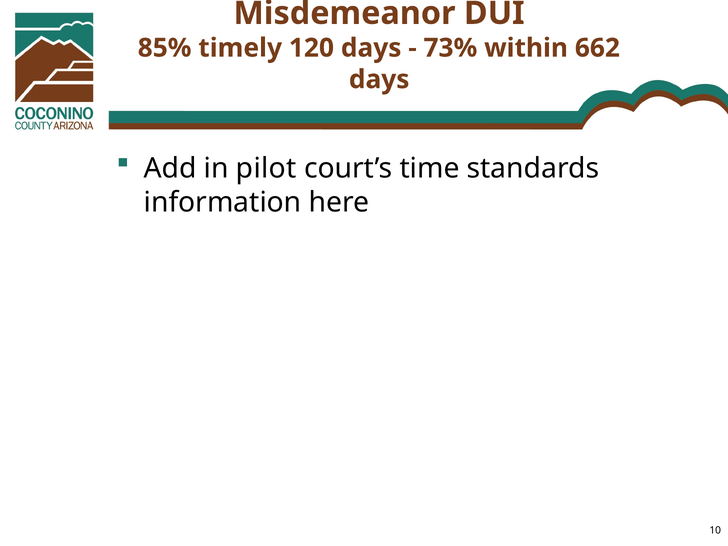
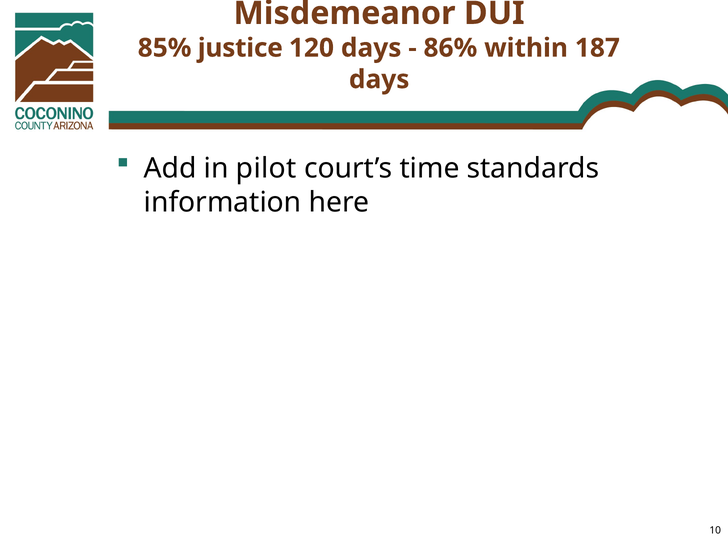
timely: timely -> justice (240, 48)
73%: 73% -> 86% (450, 48)
662: 662 -> 187 (597, 48)
